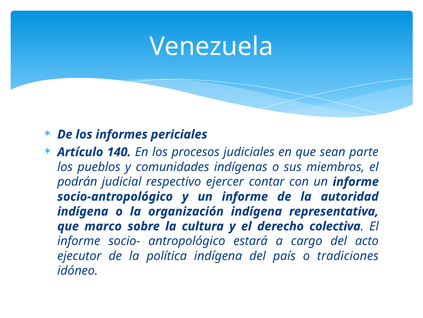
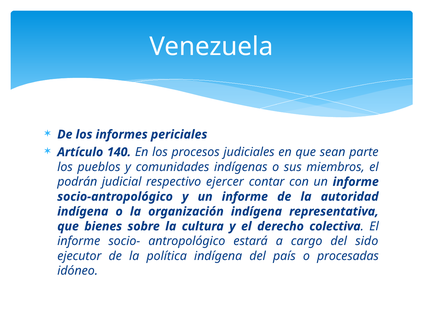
marco: marco -> bienes (103, 226)
acto: acto -> sido (367, 241)
tradiciones: tradiciones -> procesadas (348, 255)
